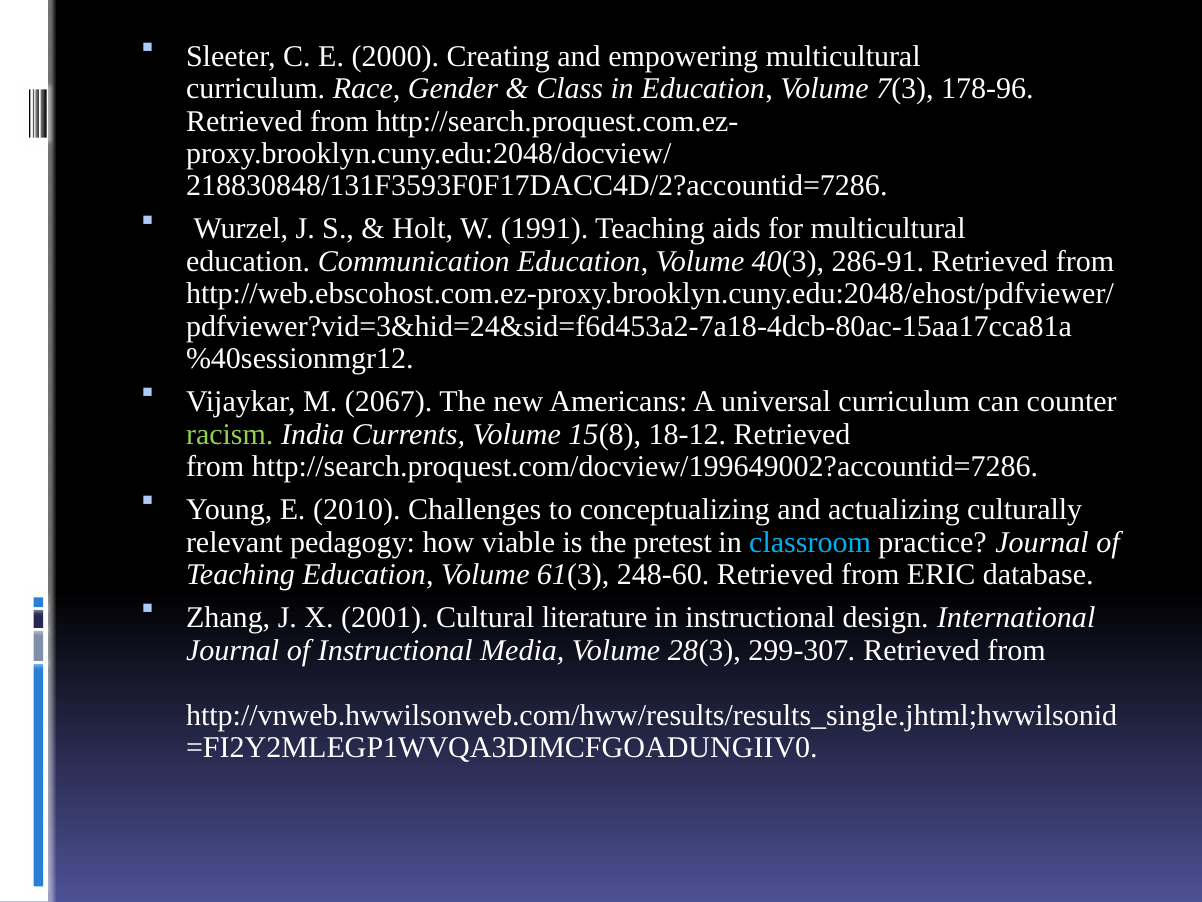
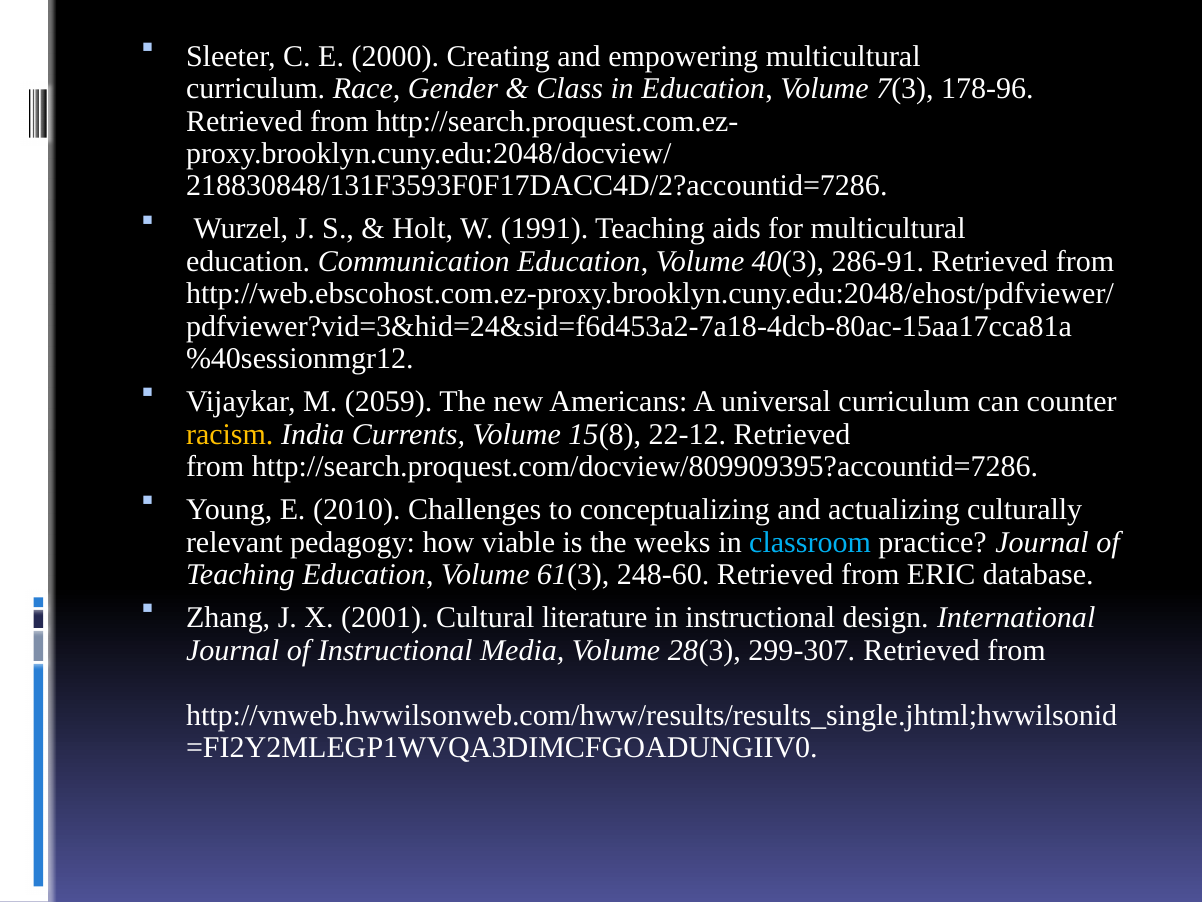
2067: 2067 -> 2059 (389, 402)
racism colour: light green -> yellow (230, 434)
18-12: 18-12 -> 22-12 (687, 434)
http://search.proquest.com/docview/199649002?accountid=7286: http://search.proquest.com/docview/199649002?accountid=7286 -> http://search.proquest.com/docview/809909395?accountid=7286 (645, 467)
pretest: pretest -> weeks (672, 542)
